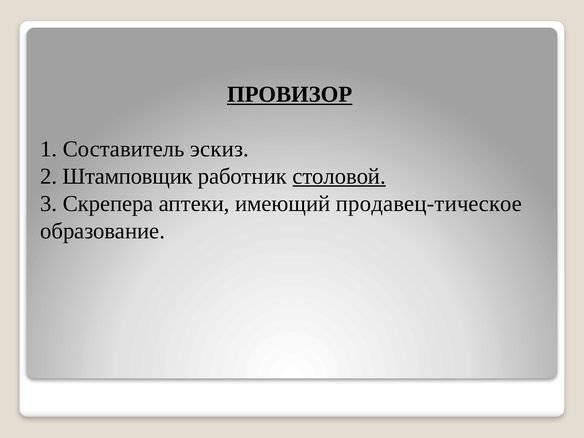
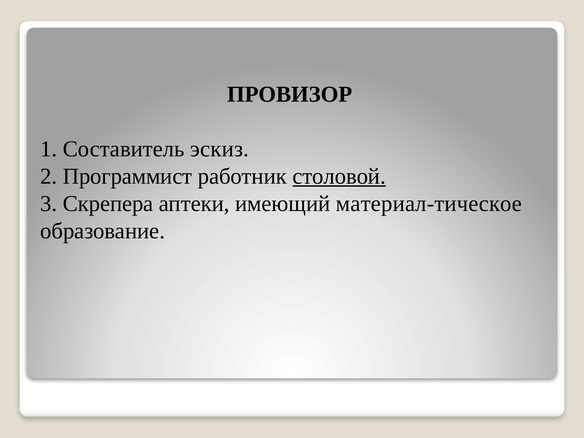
ПРОВИЗОР underline: present -> none (290, 94)
Штамповщик: Штамповщик -> Программист (128, 176)
продавец-тическое: продавец-тическое -> материал-тическое (429, 204)
